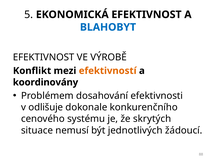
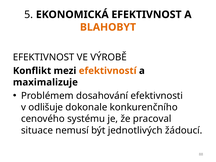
BLAHOBYT colour: blue -> orange (108, 27)
koordinovány: koordinovány -> maximalizuje (45, 82)
skrytých: skrytých -> pracoval (152, 119)
